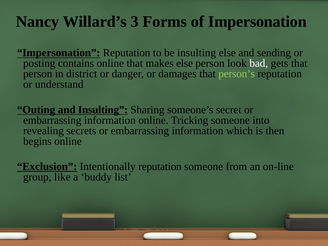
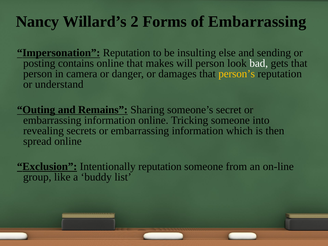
3: 3 -> 2 (135, 22)
of Impersonation: Impersonation -> Embarrassing (257, 22)
makes else: else -> will (185, 63)
district: district -> camera (82, 74)
person’s colour: light green -> yellow (237, 74)
and Insulting: Insulting -> Remains (103, 110)
begins: begins -> spread (37, 141)
